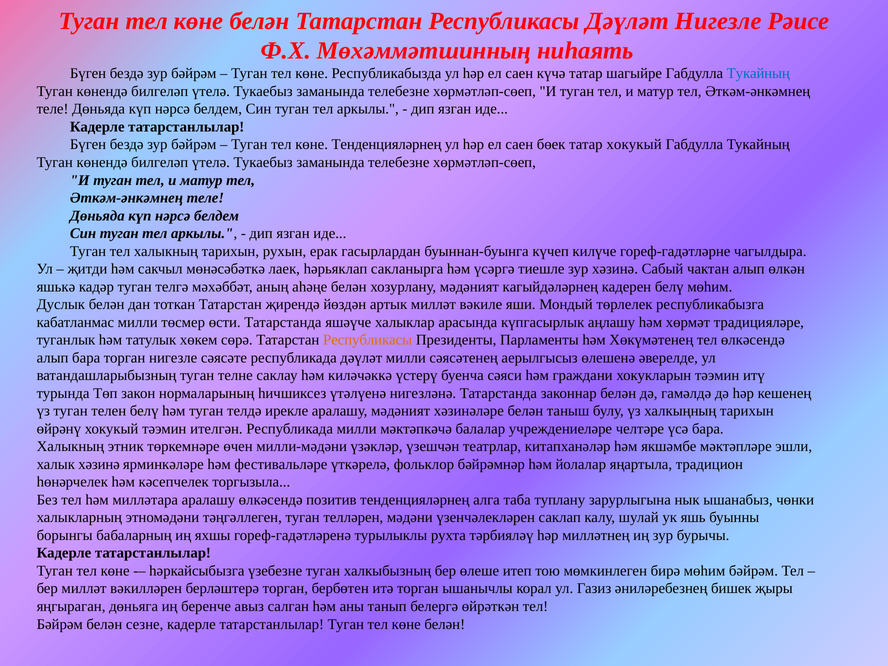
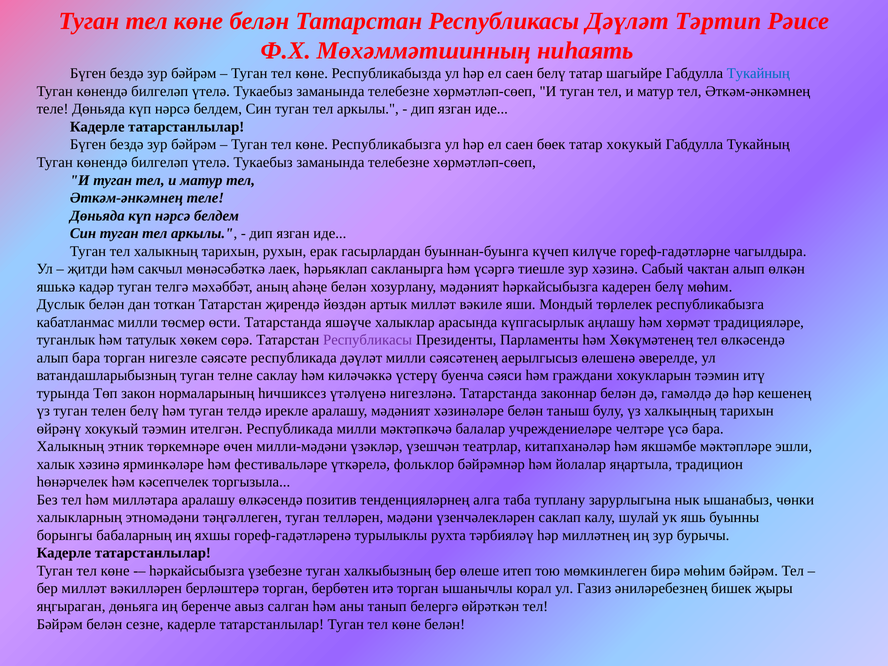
Дәүләт Нигезле: Нигезле -> Тәртип (718, 21)
саен күчә: күчә -> белү (551, 74)
көне Тенденцияләрнең: Тенденцияләрнең -> Республикабызга (386, 145)
мәдәният кагыйдәләрнең: кагыйдәләрнең -> һәркайсыбызга (550, 287)
Республикасы colour: orange -> purple (368, 340)
